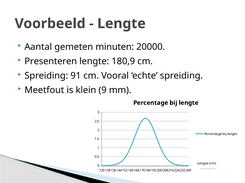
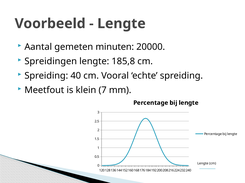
Presenteren: Presenteren -> Spreidingen (51, 61)
180,9: 180,9 -> 185,8 (123, 61)
91: 91 -> 40 (76, 76)
9: 9 -> 7 (103, 90)
